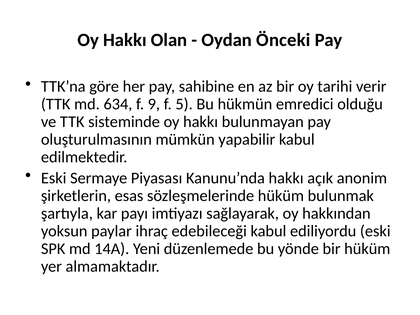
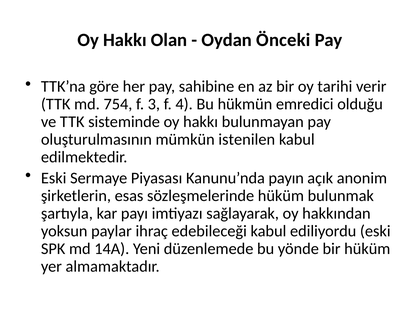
634: 634 -> 754 (118, 104)
9: 9 -> 3 (154, 104)
5: 5 -> 4 (184, 104)
yapabilir: yapabilir -> istenilen (247, 139)
Kanunu’nda hakkı: hakkı -> payın (286, 178)
